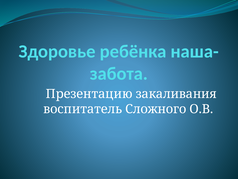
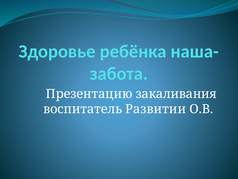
Сложного: Сложного -> Развитии (156, 109)
